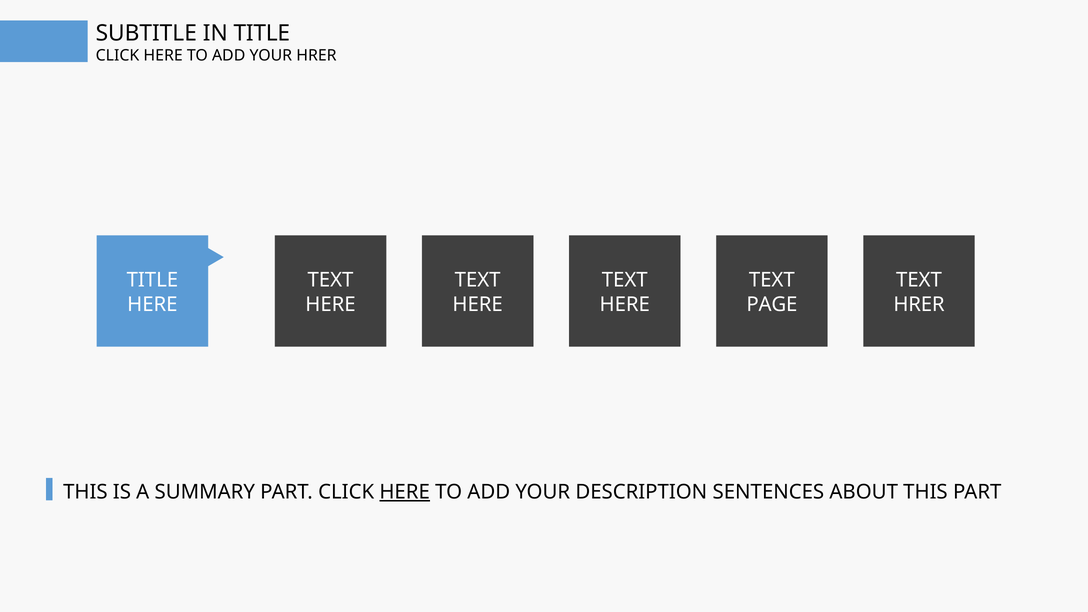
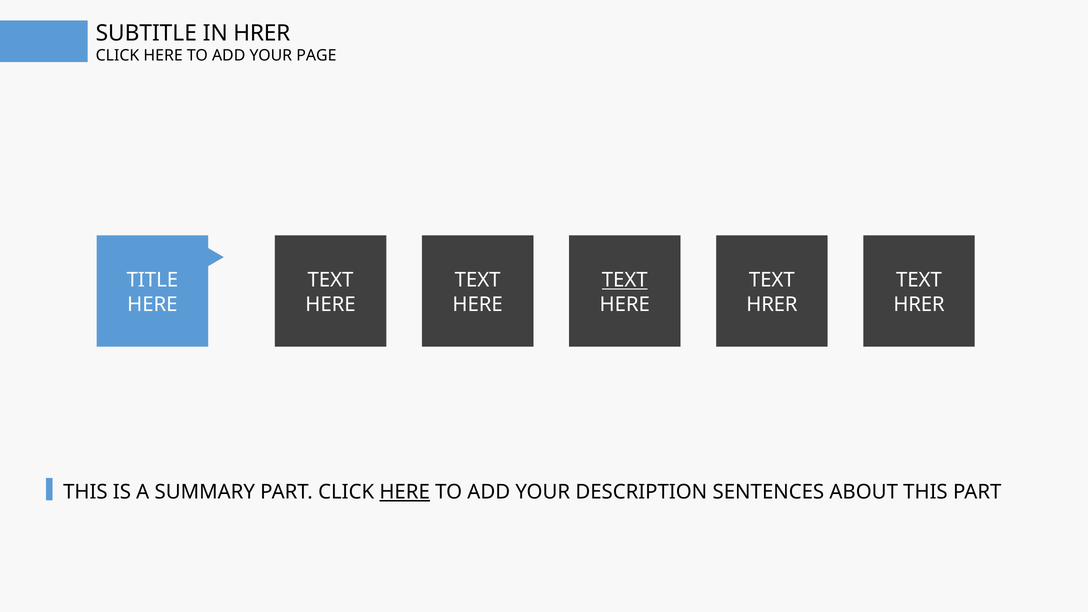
IN TITLE: TITLE -> HRER (262, 33)
YOUR HRER: HRER -> PAGE (316, 56)
TEXT underline: none -> present (625, 280)
PAGE: PAGE -> HRER (772, 305)
